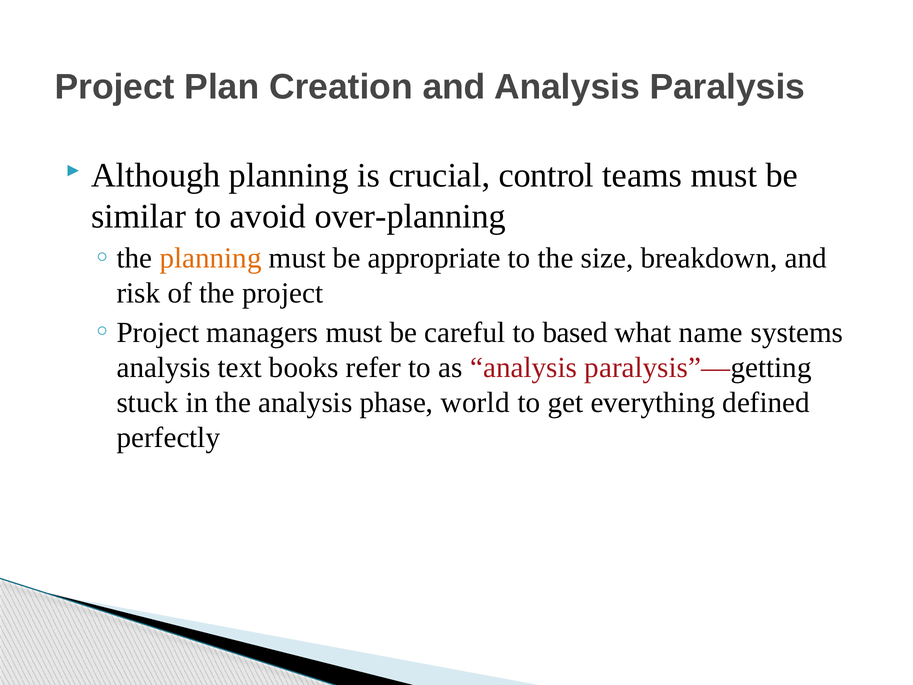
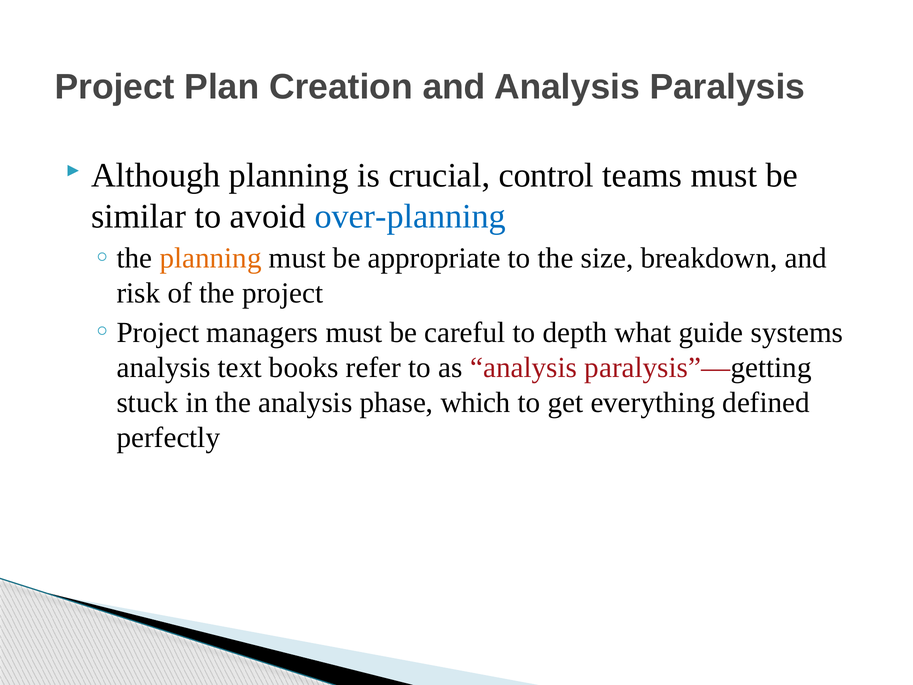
over-planning colour: black -> blue (410, 216)
based: based -> depth (575, 332)
name: name -> guide (711, 332)
world: world -> which (476, 402)
